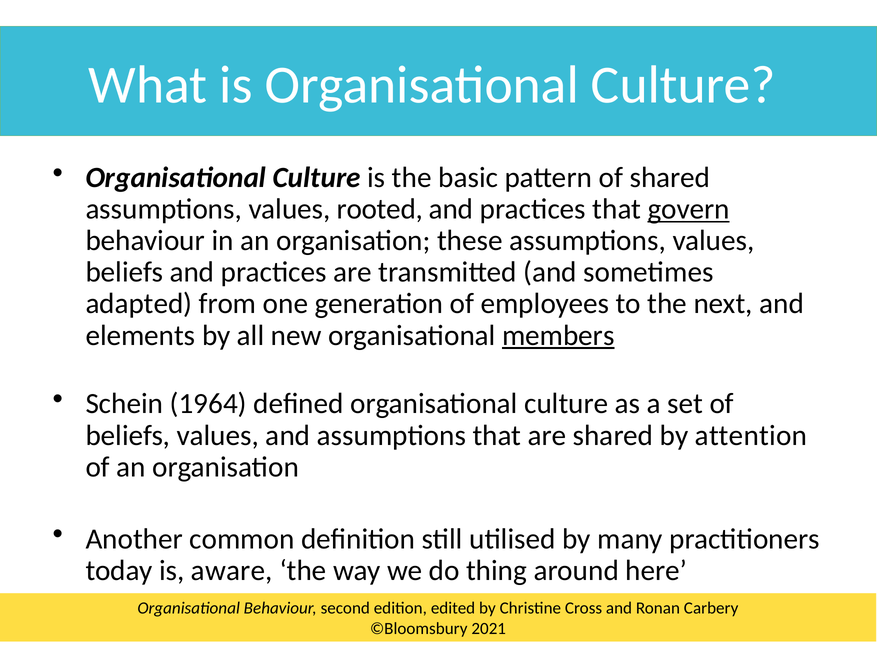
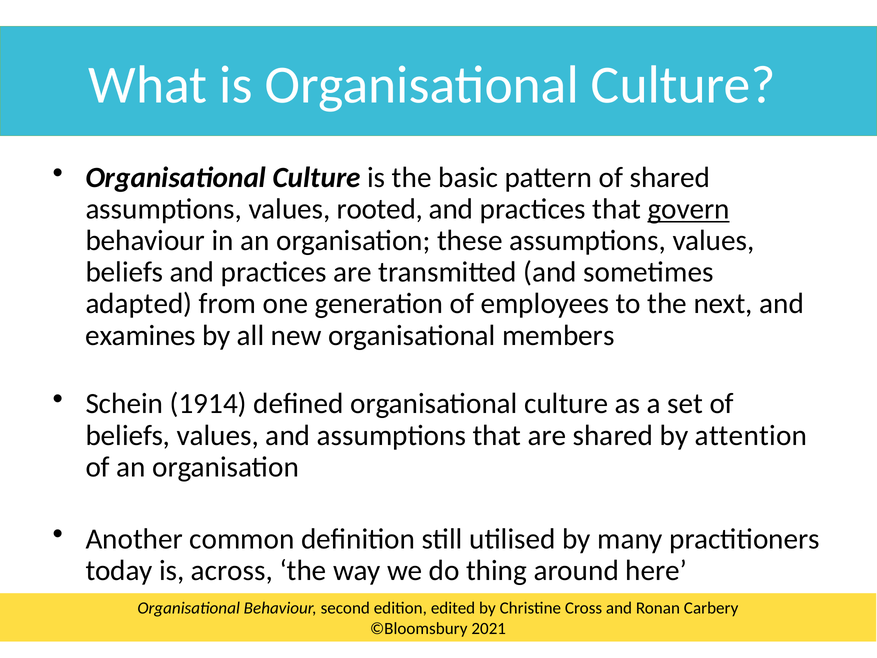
elements: elements -> examines (141, 335)
members underline: present -> none (558, 335)
1964: 1964 -> 1914 (208, 404)
aware: aware -> across (232, 570)
